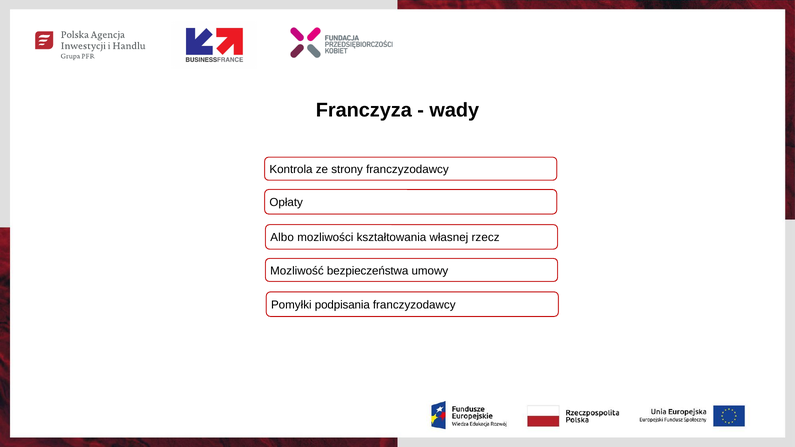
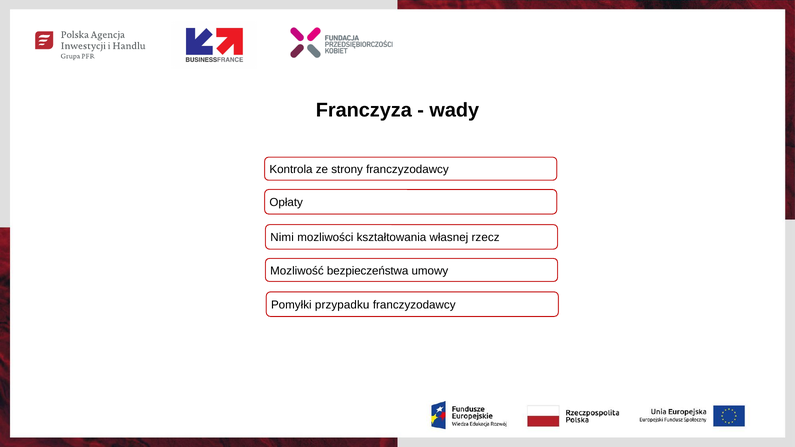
Albo: Albo -> Nimi (282, 238)
podpisania: podpisania -> przypadku (342, 305)
